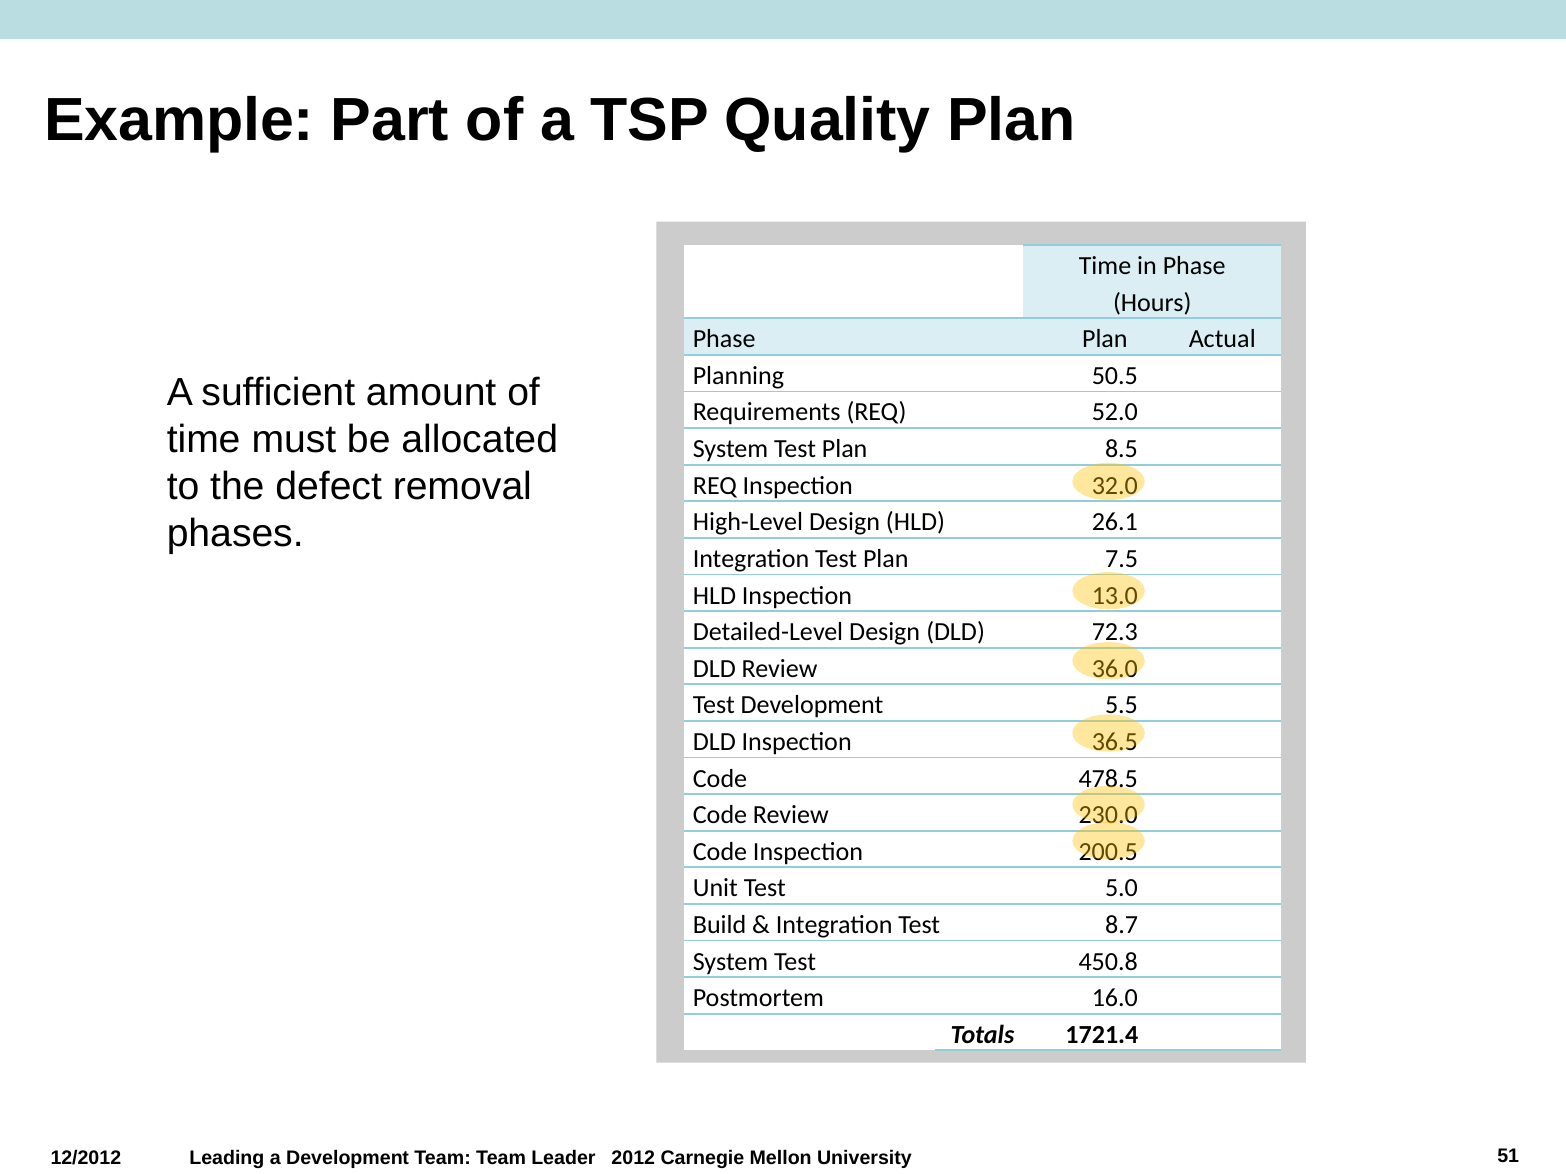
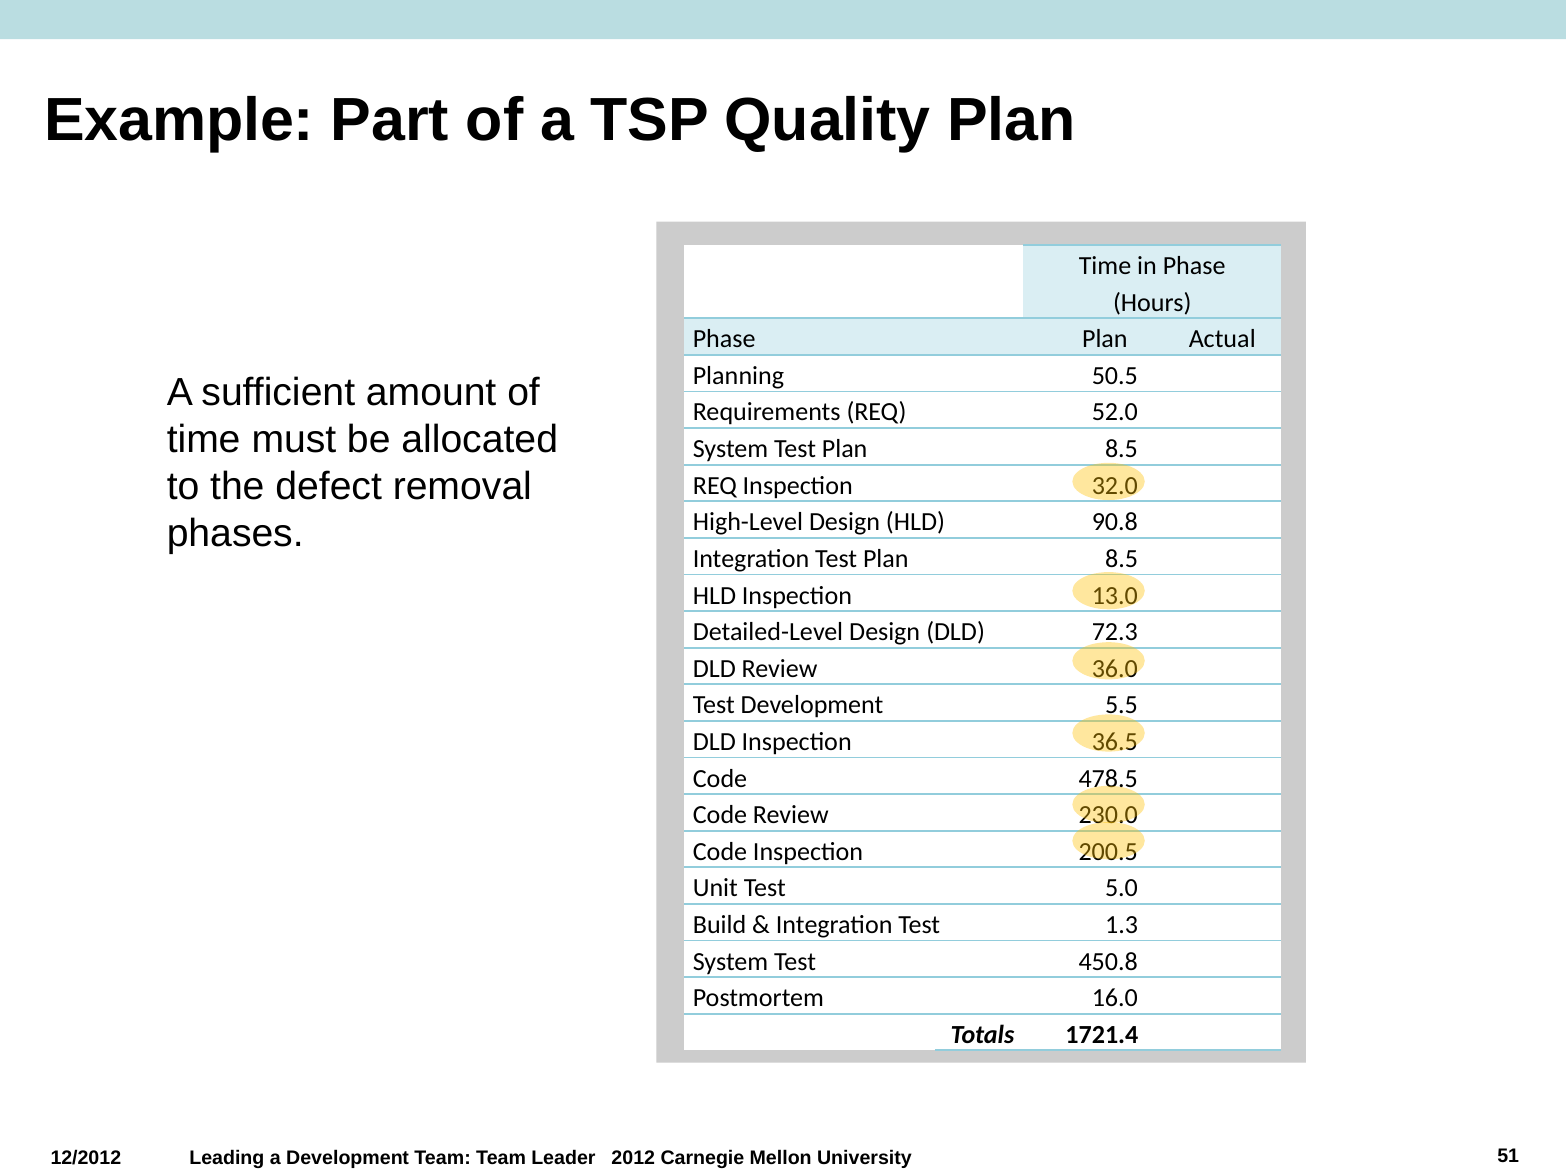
26.1: 26.1 -> 90.8 (1115, 522)
Integration Test Plan 7.5: 7.5 -> 8.5 (1122, 559)
8.7: 8.7 -> 1.3 (1122, 925)
